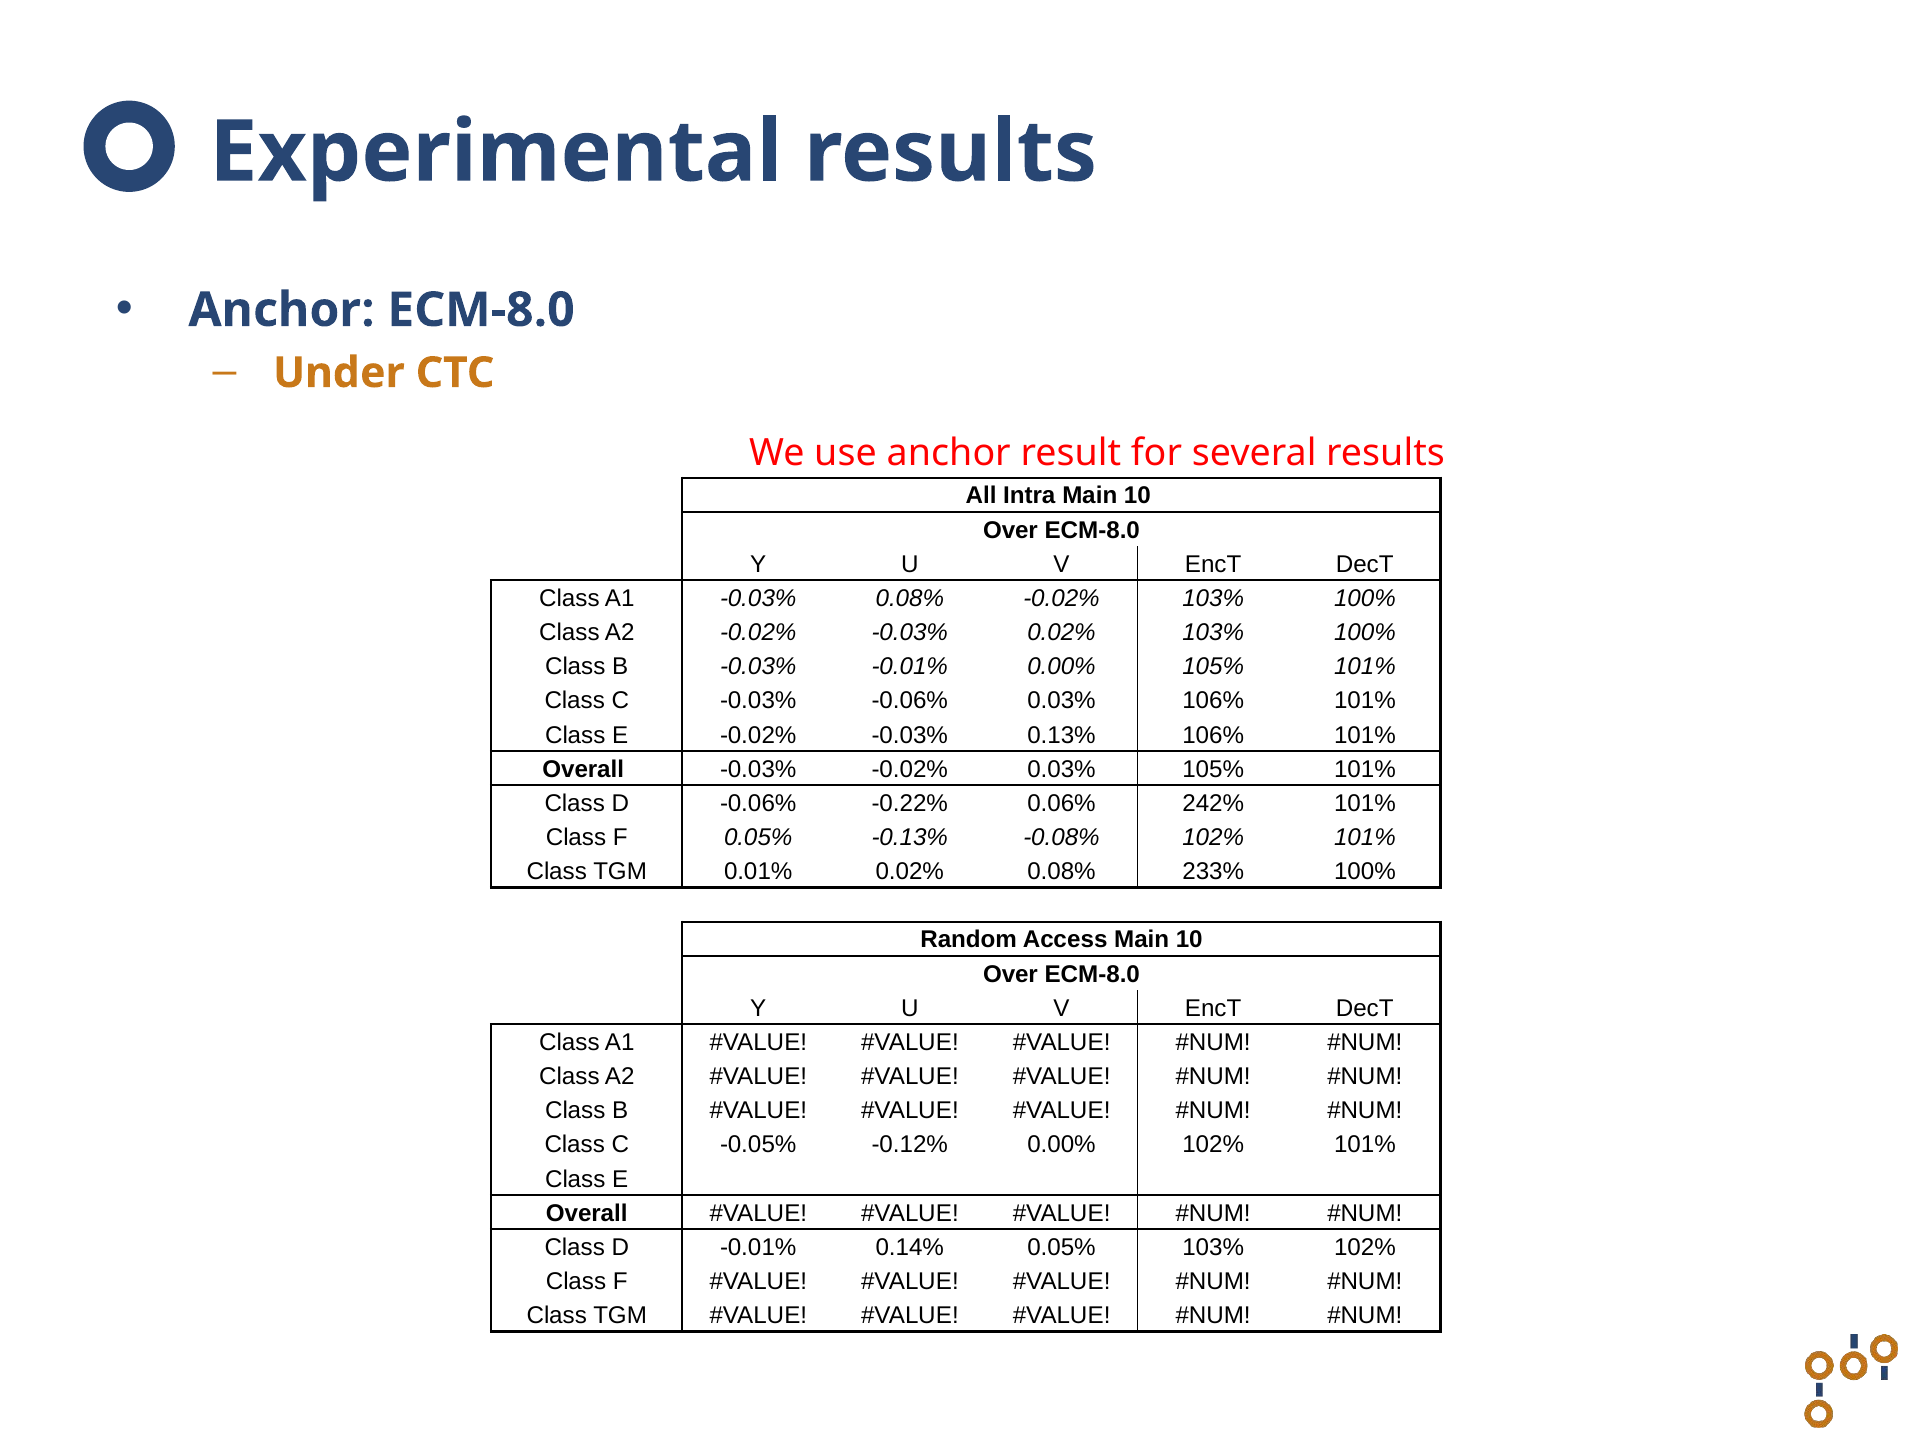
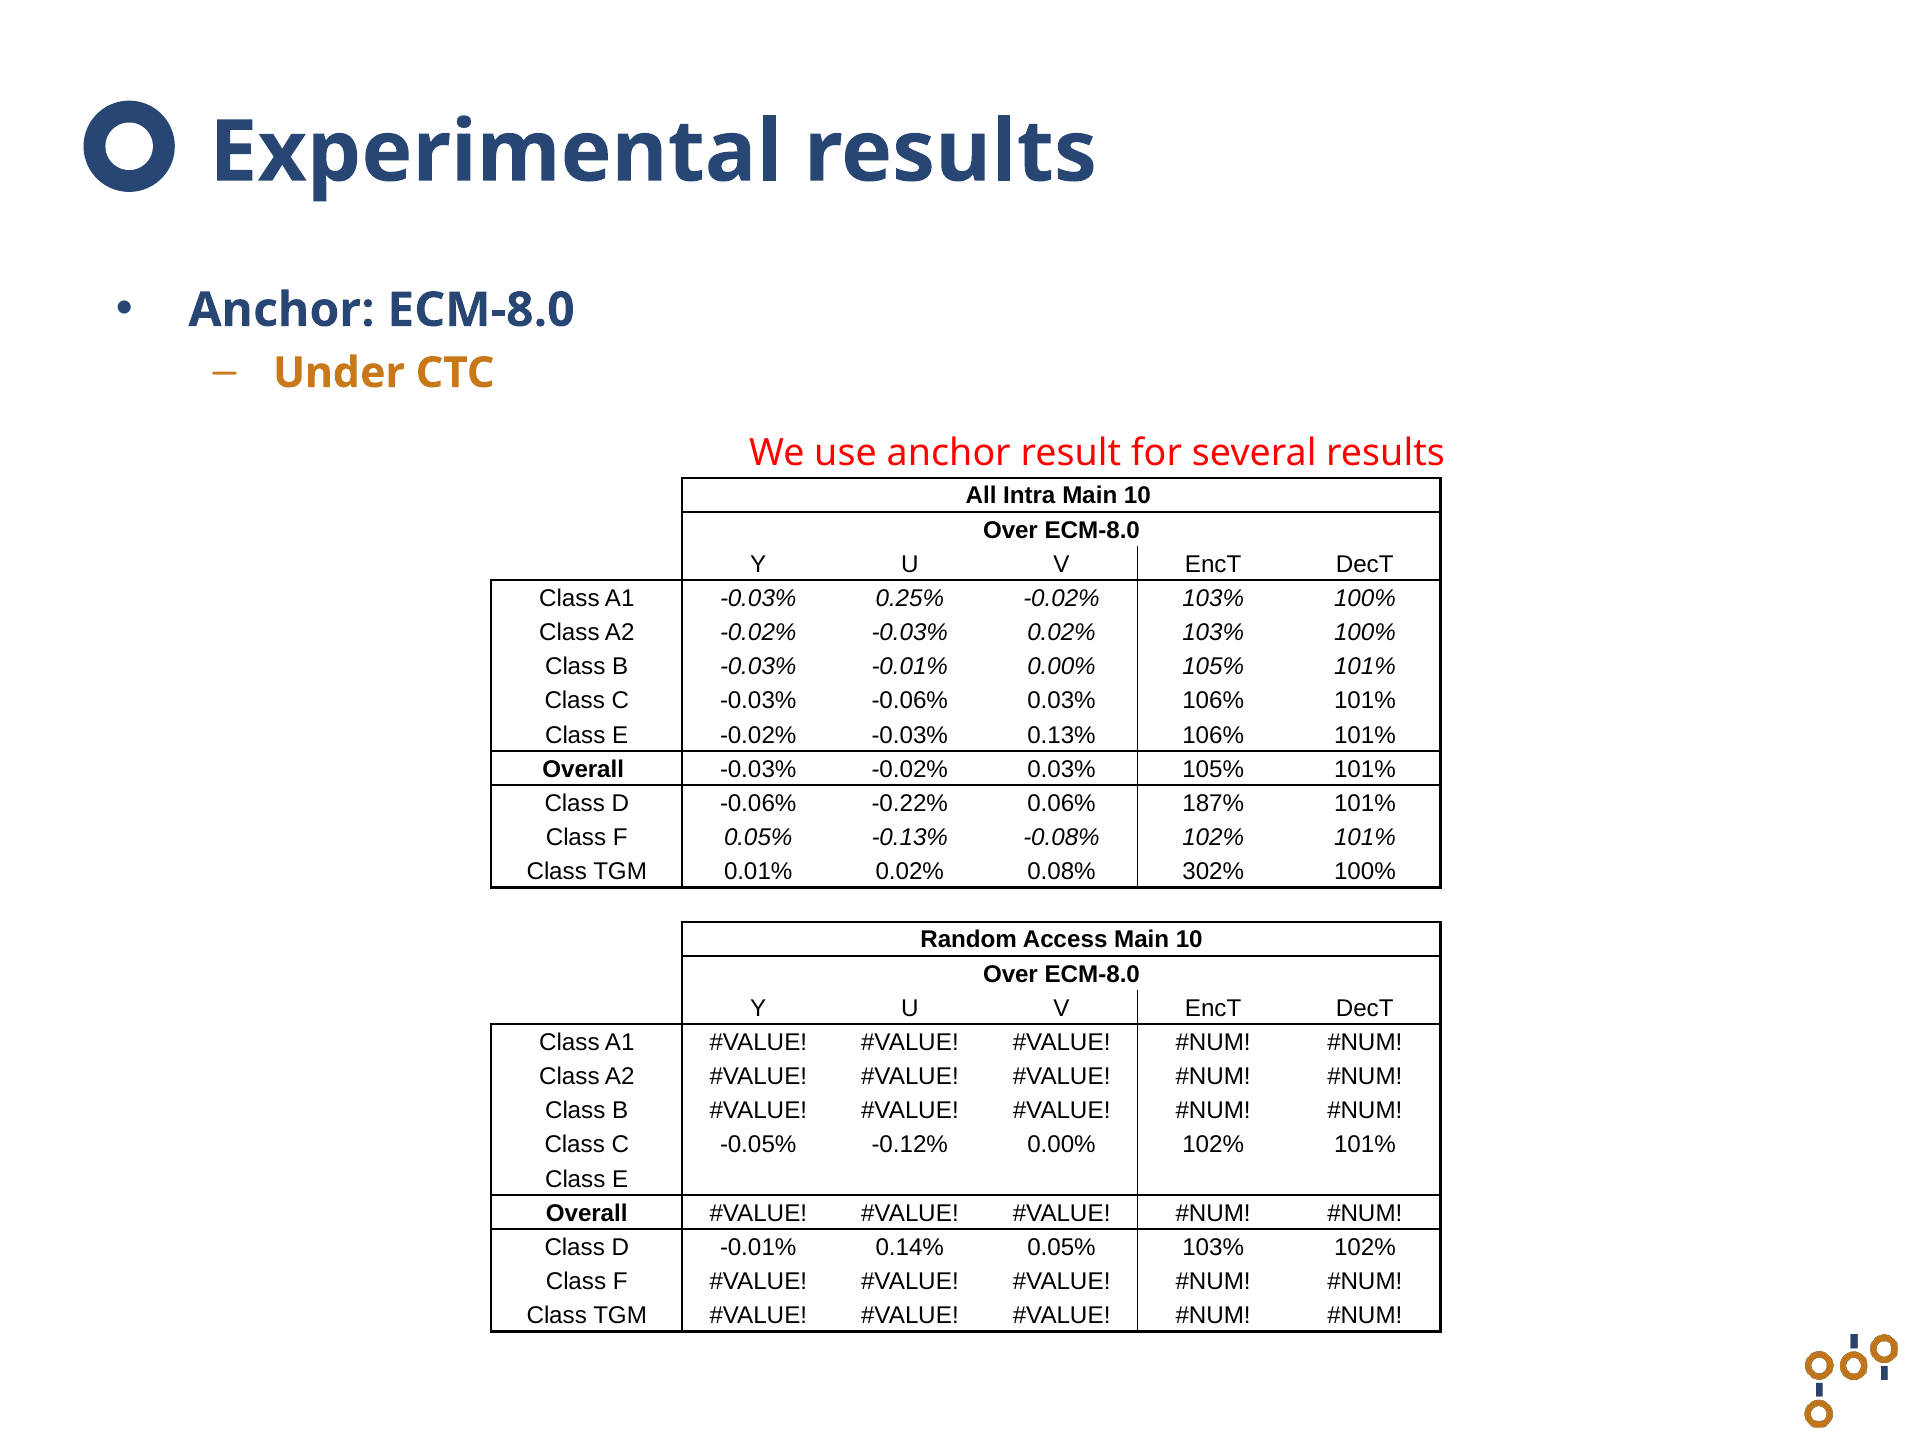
-0.03% 0.08%: 0.08% -> 0.25% (910, 598)
242%: 242% -> 187% (1213, 803)
233%: 233% -> 302% (1213, 872)
